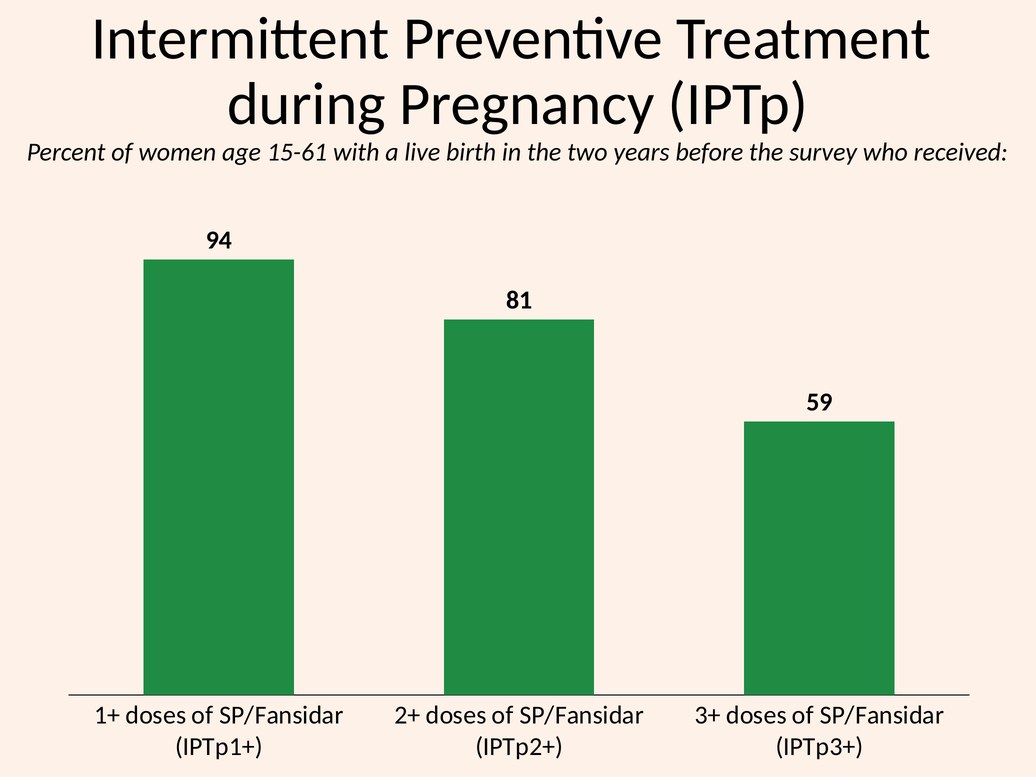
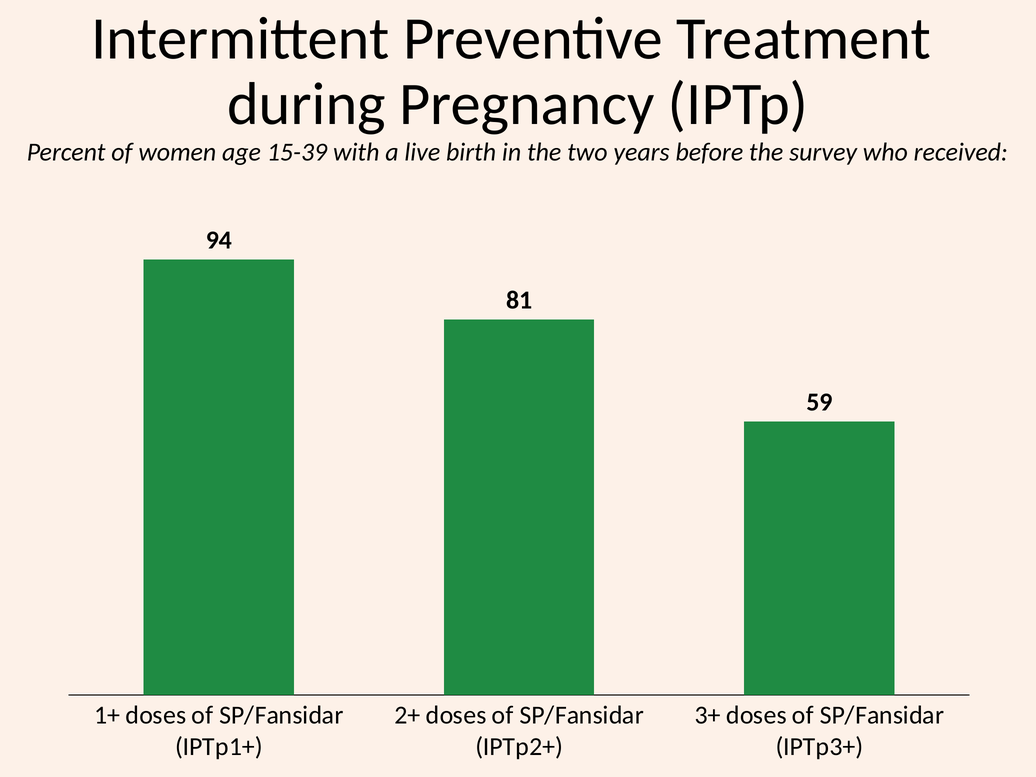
15-61: 15-61 -> 15-39 (297, 152)
